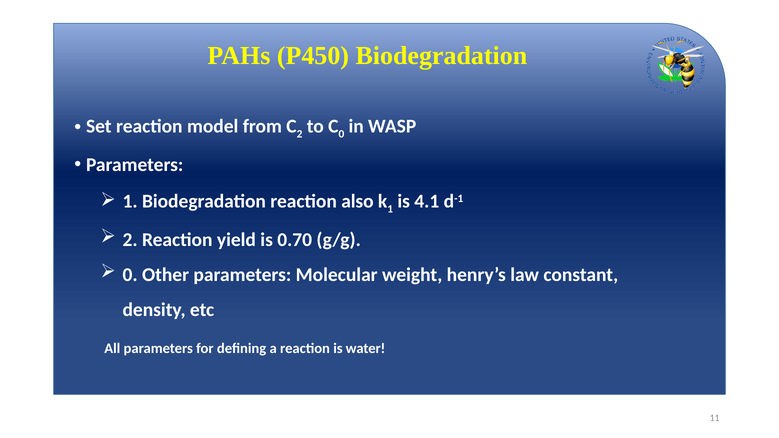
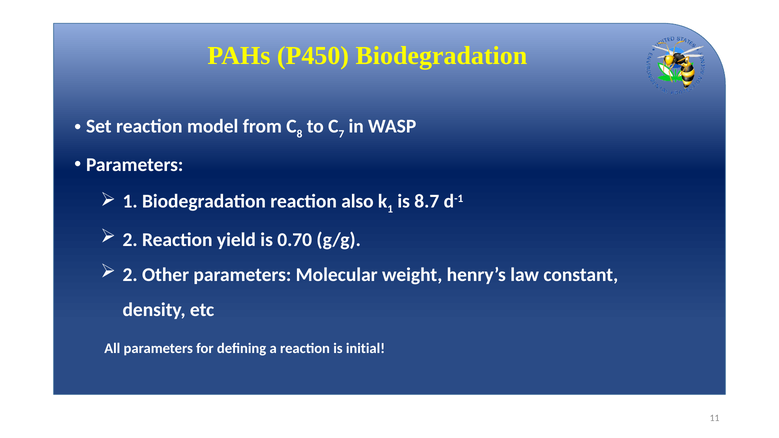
2: 2 -> 8 (300, 134)
0: 0 -> 7 (341, 134)
4.1: 4.1 -> 8.7 (427, 202)
0: 0 -> 2 (130, 275)
water: water -> initial (365, 349)
